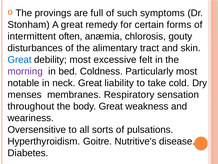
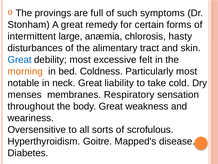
often: often -> large (71, 36)
gouty: gouty -> hasty (180, 36)
morning colour: purple -> orange (25, 71)
pulsations: pulsations -> scrofulous (150, 129)
Nutritive's: Nutritive's -> Mapped's (135, 141)
